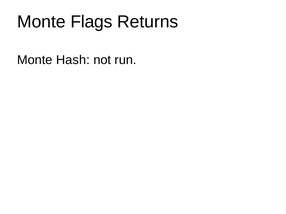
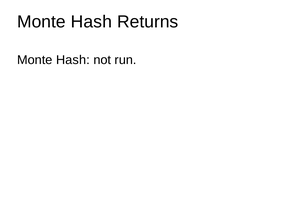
Flags: Flags -> Hash (91, 22)
